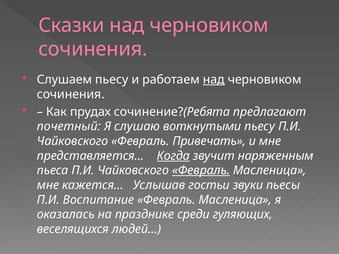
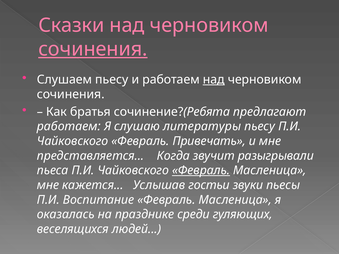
сочинения underline: none -> present (93, 49)
прудах: прудах -> братья (90, 112)
почетный: почетный -> работаем (69, 127)
воткнутыми: воткнутыми -> литературы (202, 127)
Когда underline: present -> none (173, 156)
наряженным: наряженным -> разыгрывали (276, 156)
